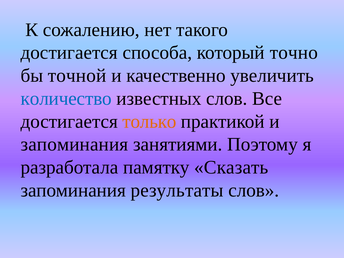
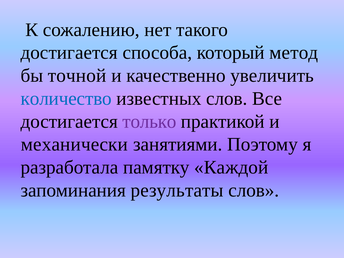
точно: точно -> метод (294, 53)
только colour: orange -> purple (149, 121)
запоминания: запоминания -> механически (74, 144)
Сказать: Сказать -> Каждой (231, 167)
